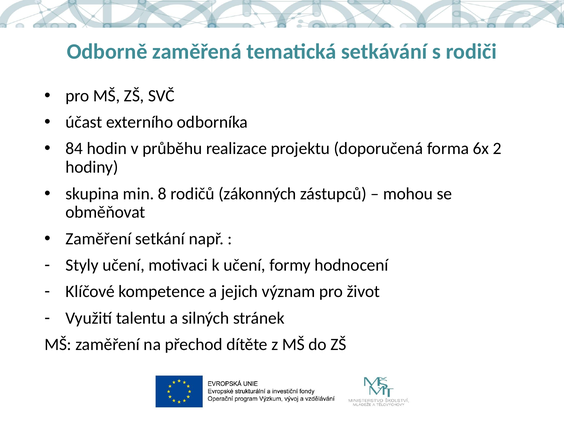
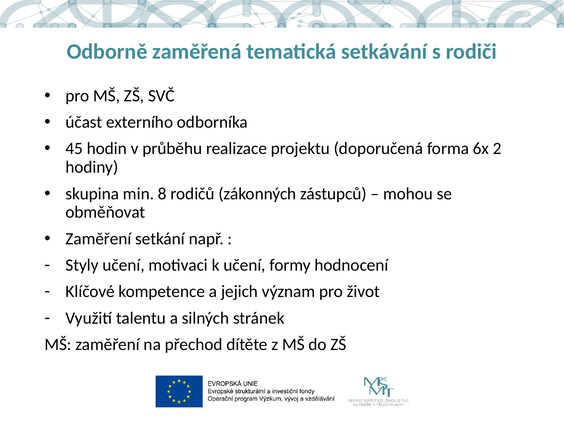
84: 84 -> 45 (74, 149)
